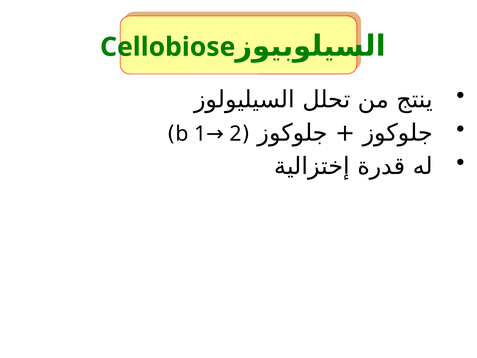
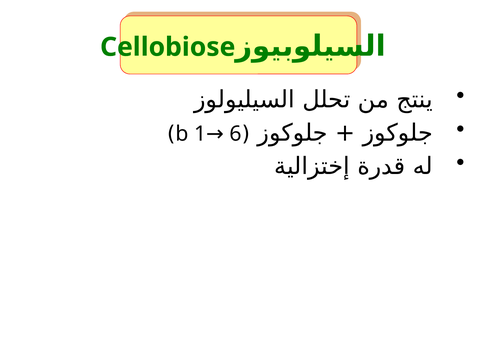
2: 2 -> 6 (236, 134)
